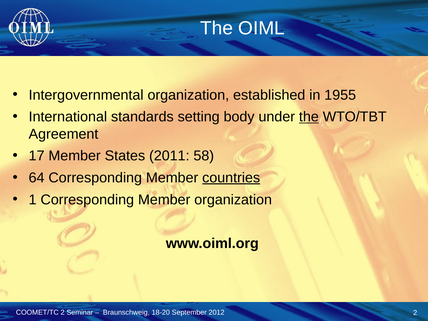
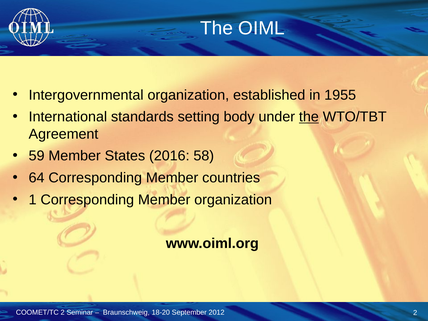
17: 17 -> 59 (37, 156)
2011: 2011 -> 2016 (169, 156)
countries underline: present -> none (231, 178)
